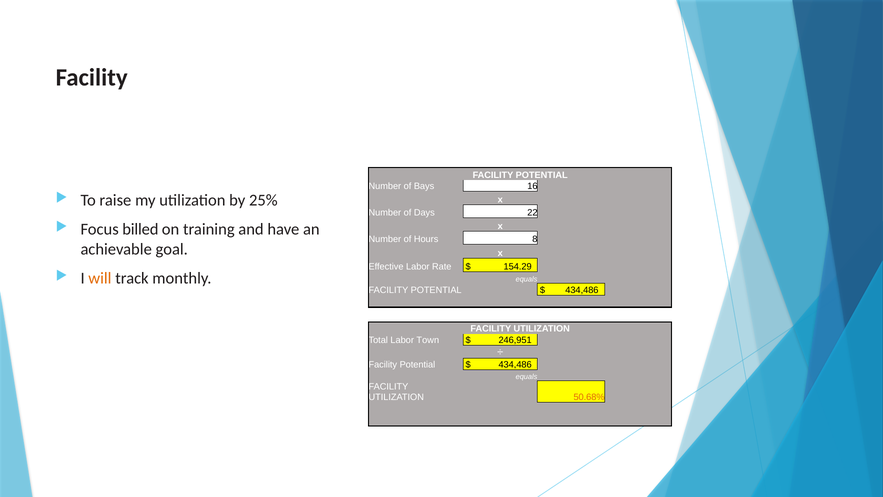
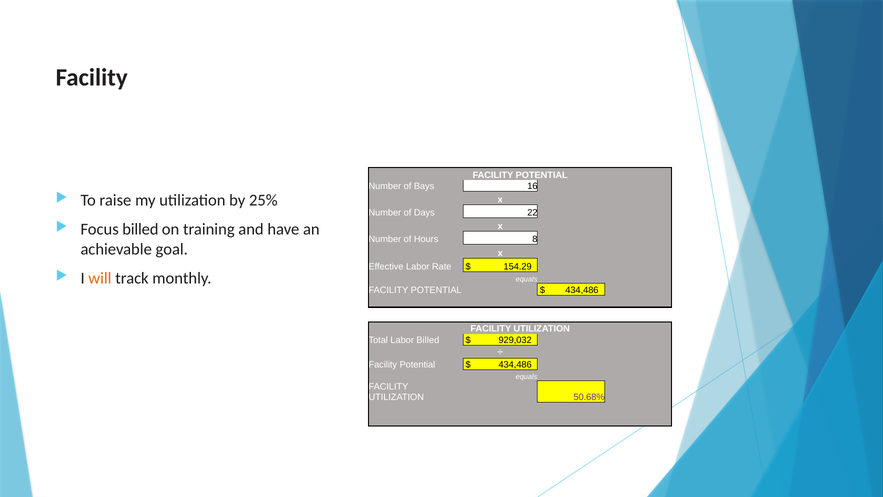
Labor Town: Town -> Billed (428, 340)
246,951: 246,951 -> 929,032 (515, 340)
50.68% colour: orange -> purple (589, 397)
